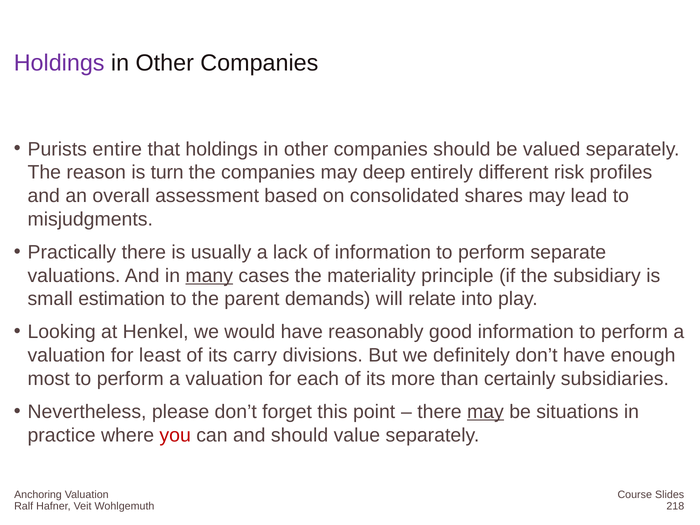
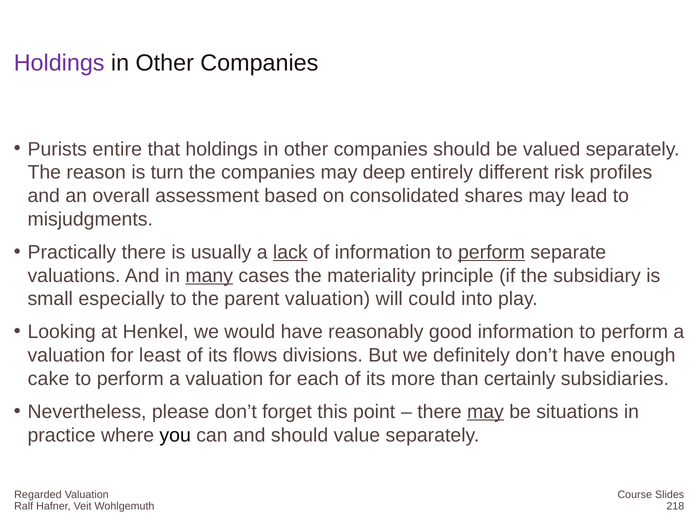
lack underline: none -> present (290, 252)
perform underline: none -> present (492, 252)
estimation: estimation -> especially (122, 299)
parent demands: demands -> valuation (328, 299)
relate: relate -> could (432, 299)
carry: carry -> flows (255, 355)
most: most -> cake (49, 379)
you colour: red -> black (175, 435)
Anchoring: Anchoring -> Regarded (38, 495)
